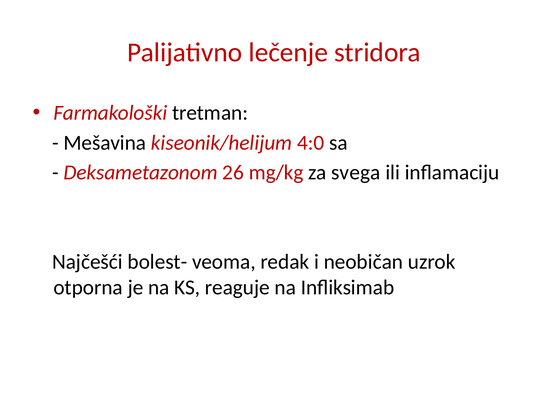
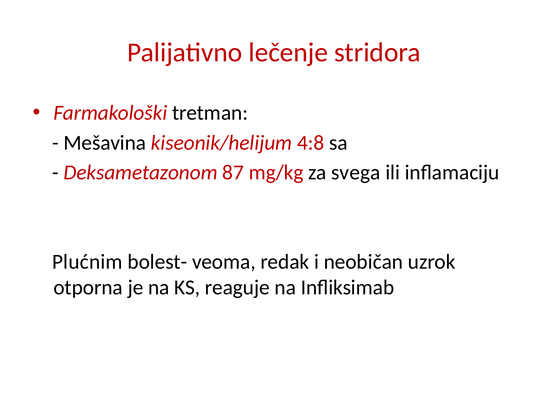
4:0: 4:0 -> 4:8 (311, 143)
26: 26 -> 87 (233, 172)
Najčešći: Najčešći -> Plućnim (87, 262)
